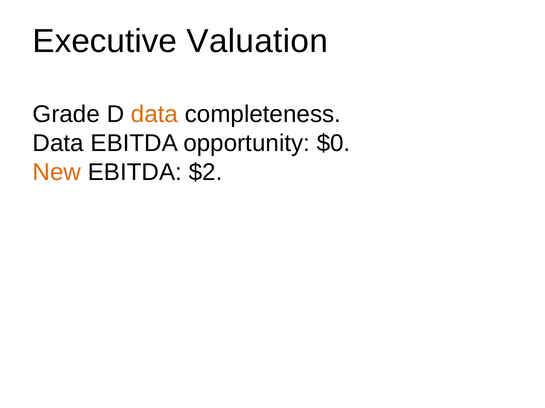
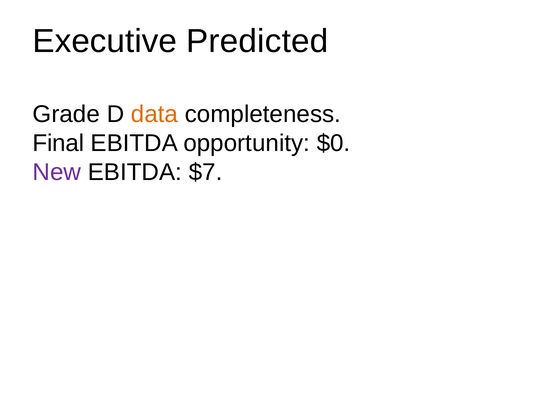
Valuation: Valuation -> Predicted (257, 41)
Data: Data -> Final (58, 143)
New colour: orange -> purple (57, 172)
$2: $2 -> $7 (206, 172)
